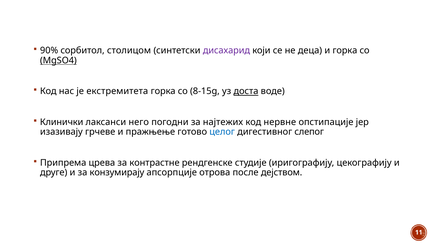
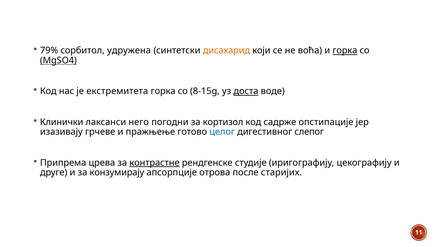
90%: 90% -> 79% (49, 51)
столицом: столицом -> удружена (129, 51)
дисахарид colour: purple -> orange (226, 51)
деца: деца -> воћа (310, 51)
горка underline: none -> present (345, 51)
најтежих: најтежих -> кортизол (223, 122)
нервне: нервне -> садрже (280, 122)
контрастне underline: none -> present (154, 163)
дејством: дејством -> старијих (281, 173)
